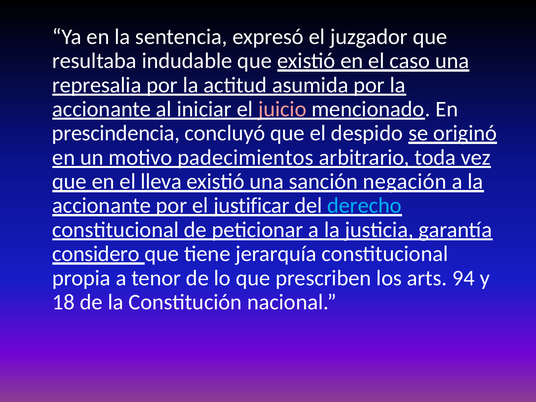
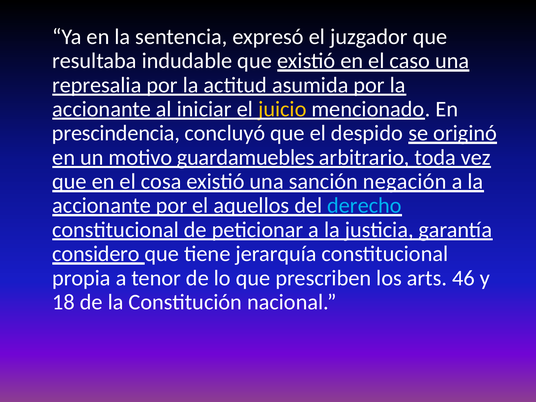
juicio colour: pink -> yellow (282, 109)
padecimientos: padecimientos -> guardamuebles (246, 157)
lleva: lleva -> cosa (161, 181)
justificar: justificar -> aquellos (251, 206)
94: 94 -> 46 (463, 278)
